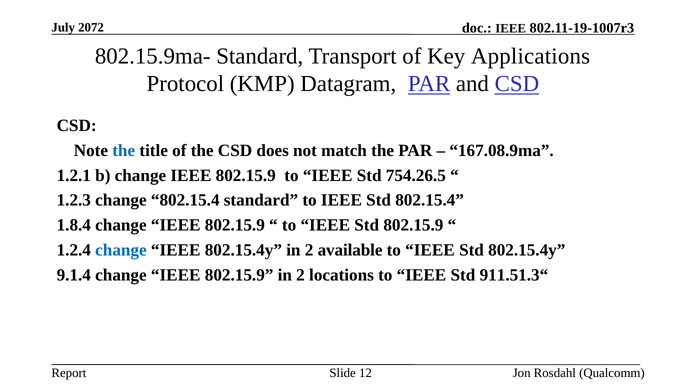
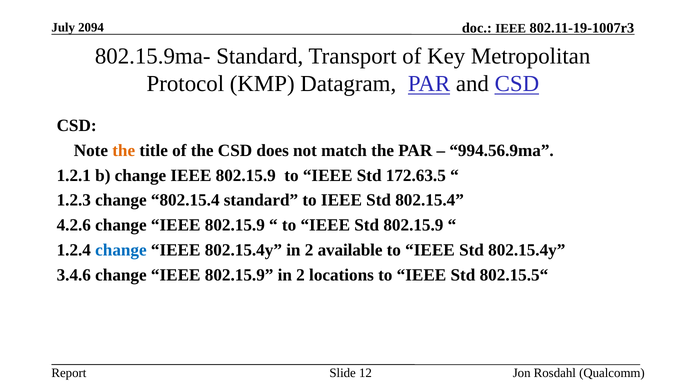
2072: 2072 -> 2094 (91, 27)
Applications: Applications -> Metropolitan (531, 56)
the colour: blue -> orange (124, 150)
167.08.9ma: 167.08.9ma -> 994.56.9ma (502, 150)
754.26.5: 754.26.5 -> 172.63.5 (416, 175)
1.8.4: 1.8.4 -> 4.2.6 (74, 225)
9.1.4: 9.1.4 -> 3.4.6 (74, 275)
911.51.3“: 911.51.3“ -> 802.15.5“ (514, 275)
